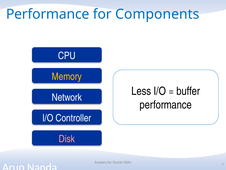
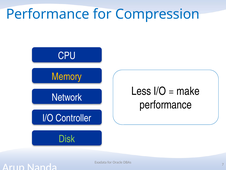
Components: Components -> Compression (157, 14)
buffer: buffer -> make (188, 91)
Disk colour: pink -> light green (67, 139)
